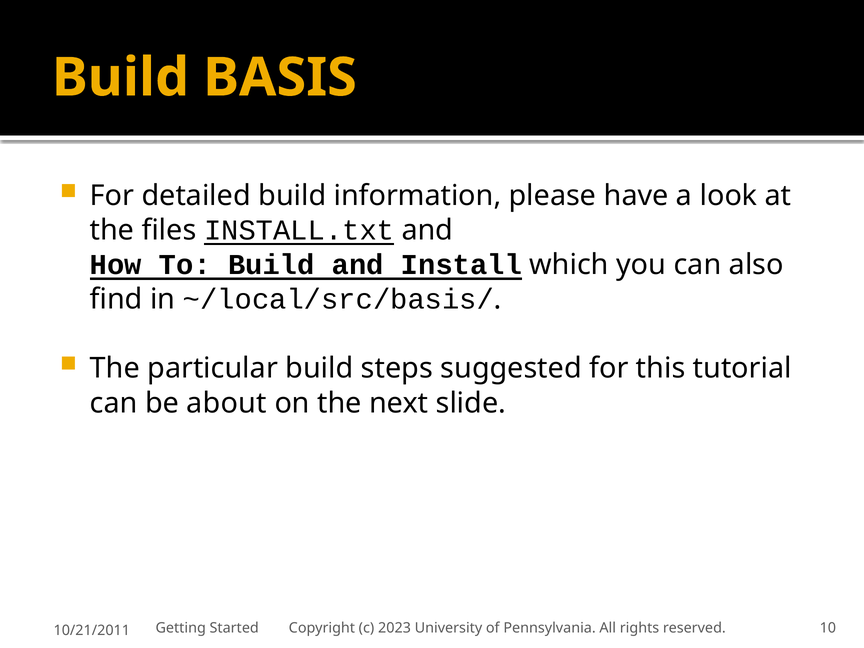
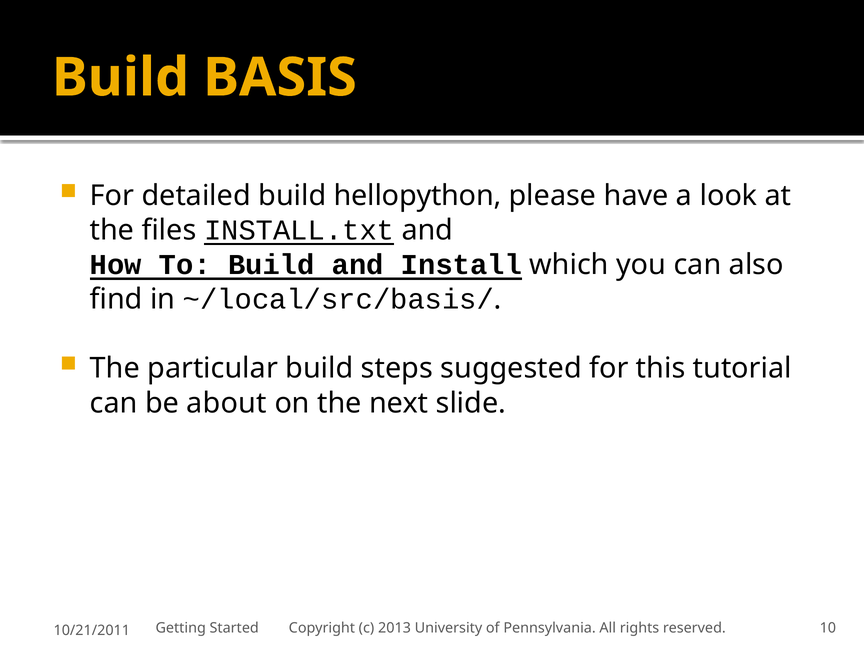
information: information -> hellopython (418, 196)
2023: 2023 -> 2013 (394, 628)
